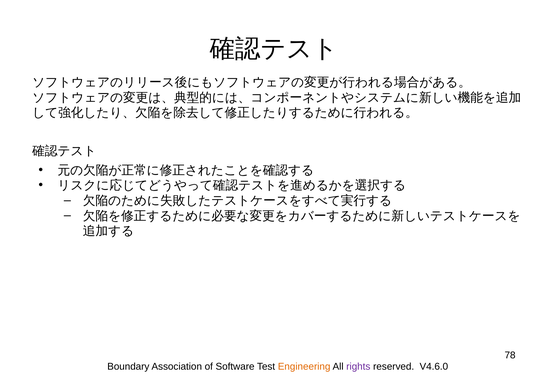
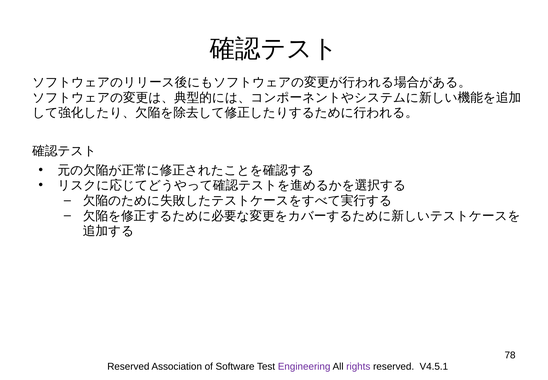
Boundary: Boundary -> Reserved (128, 366)
Engineering colour: orange -> purple (304, 366)
V4.6.0: V4.6.0 -> V4.5.1 (434, 366)
